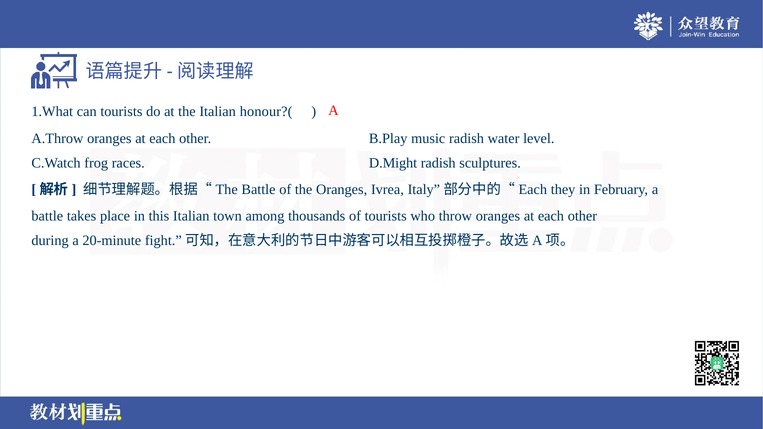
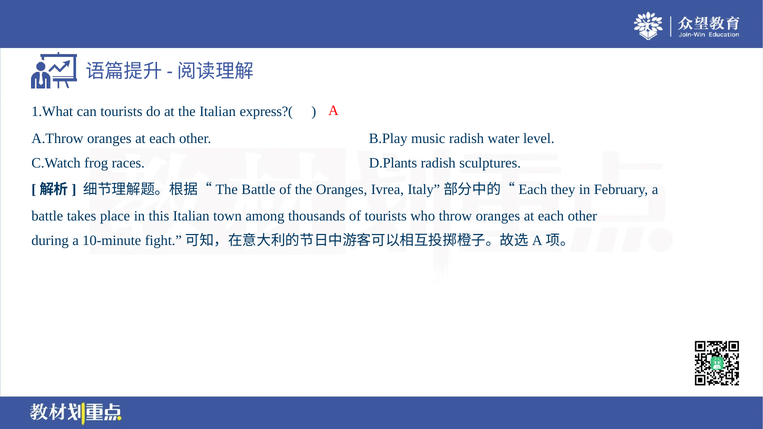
honour?(: honour?( -> express?( (266, 111)
D.Might: D.Might -> D.Plants (393, 163)
20-minute: 20-minute -> 10-minute (112, 241)
